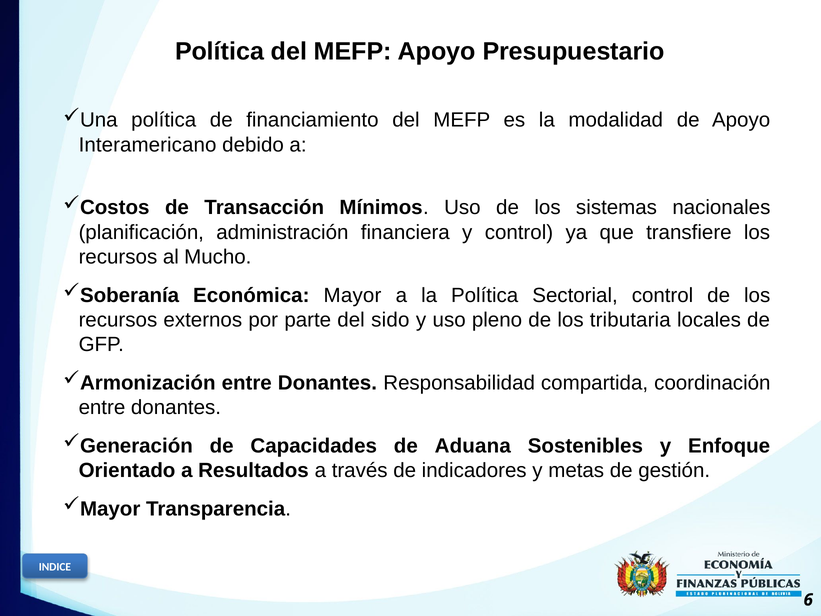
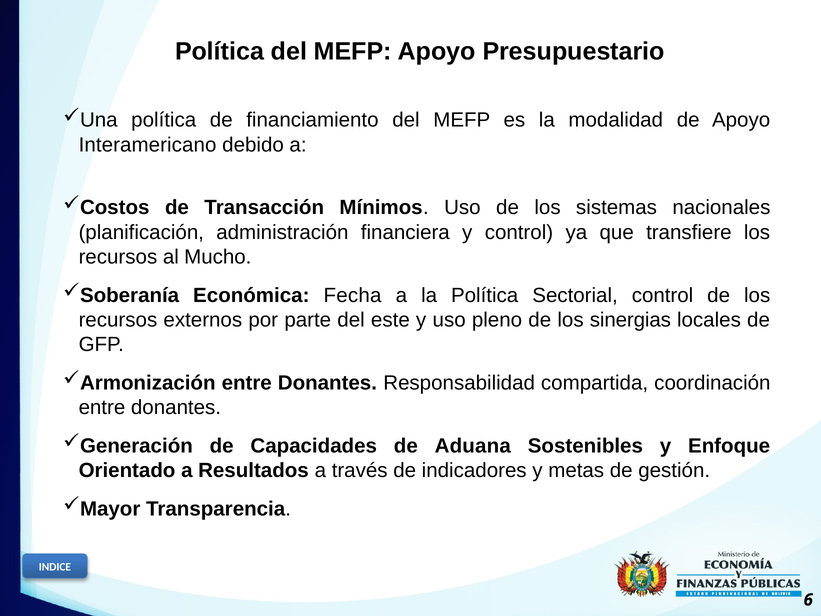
Mayor: Mayor -> Fecha (353, 295)
sido: sido -> este (390, 320)
tributaria: tributaria -> sinergias (630, 320)
